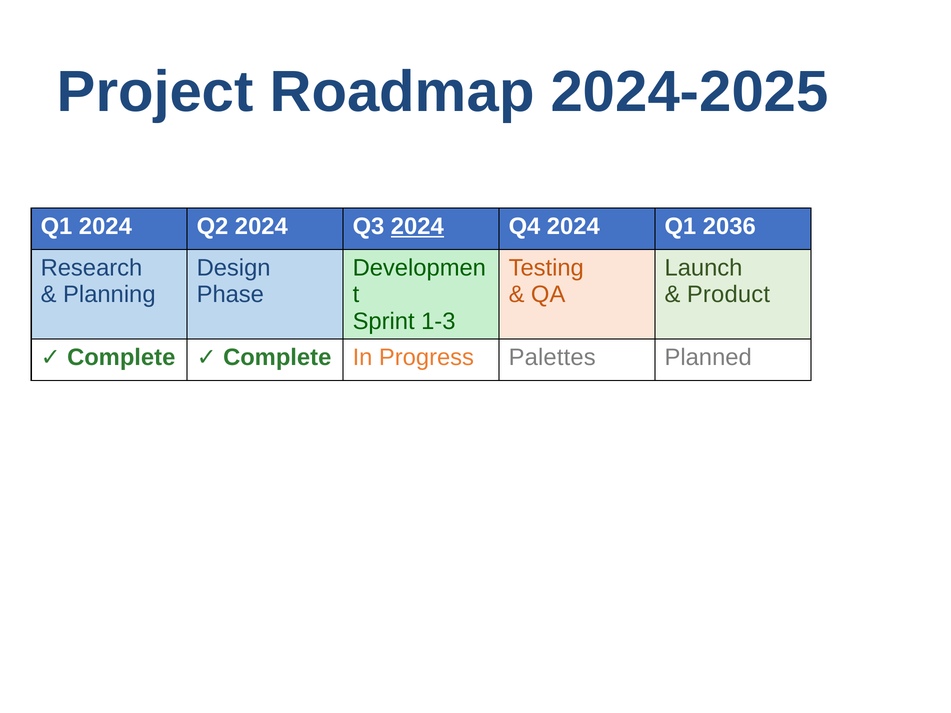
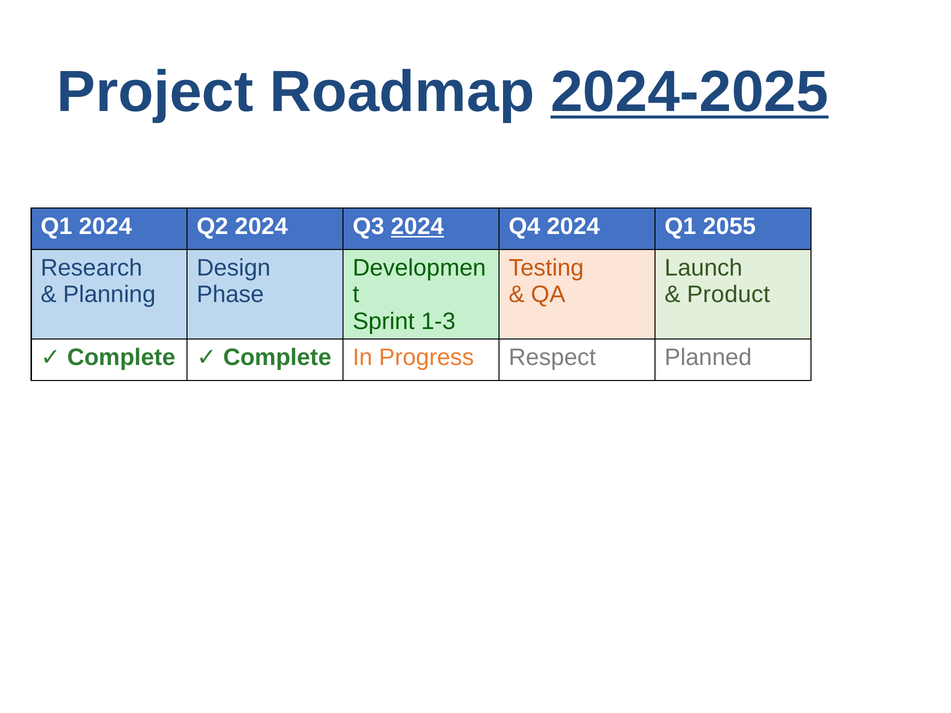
2024-2025 underline: none -> present (690, 92)
2036: 2036 -> 2055 (729, 226)
Palettes: Palettes -> Respect (552, 358)
